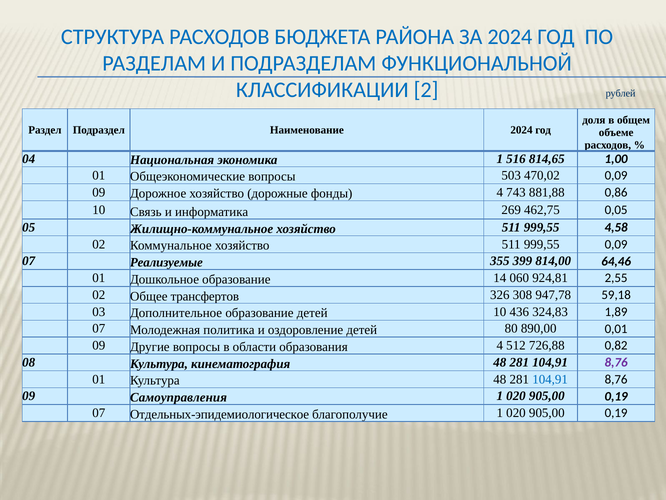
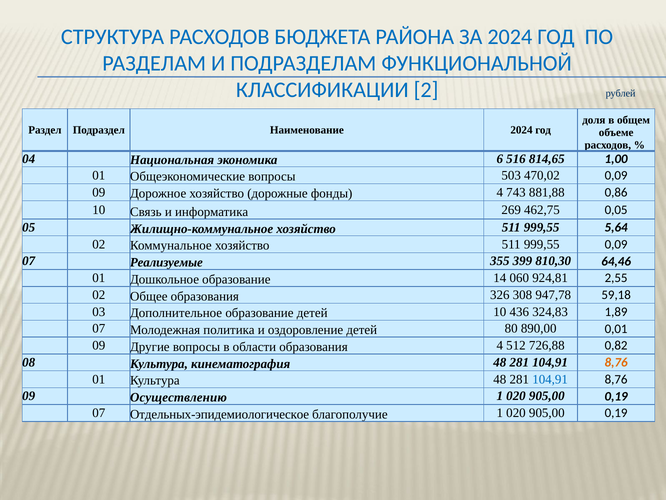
экономика 1: 1 -> 6 (500, 159)
4,58: 4,58 -> 5,64 (616, 227)
814,00: 814,00 -> 810,30 (553, 261)
Общее трансфертов: трансфертов -> образования (205, 296)
8,76 colour: purple -> orange (616, 362)
Самоуправления: Самоуправления -> Осуществлению (178, 397)
